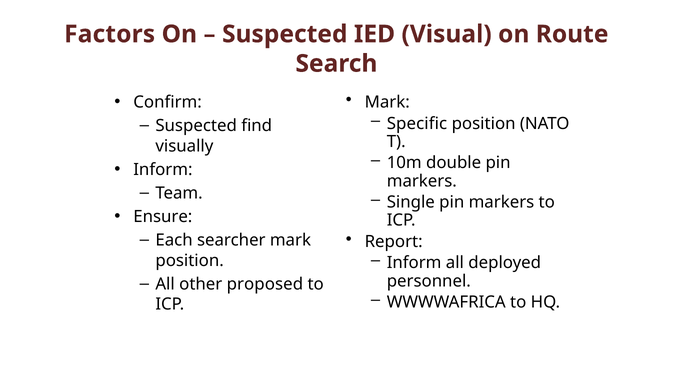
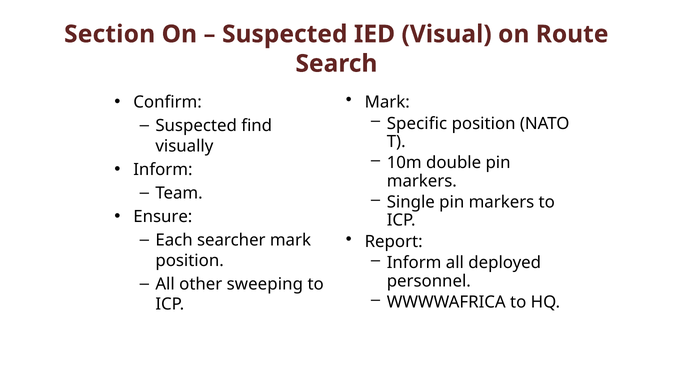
Factors: Factors -> Section (110, 34)
proposed: proposed -> sweeping (265, 284)
